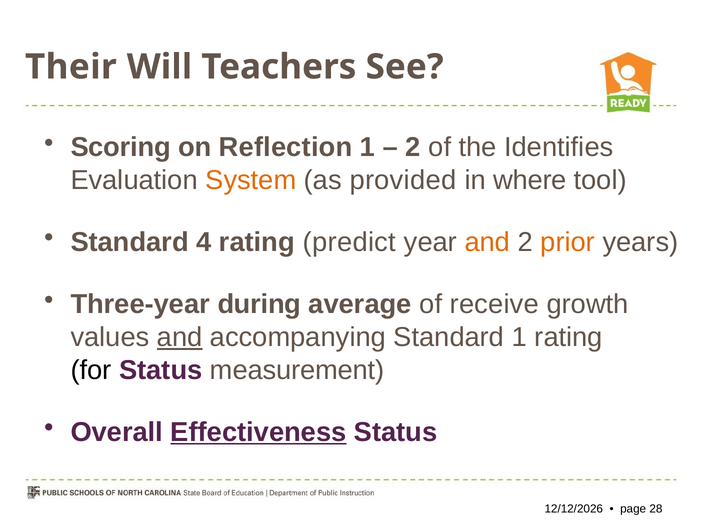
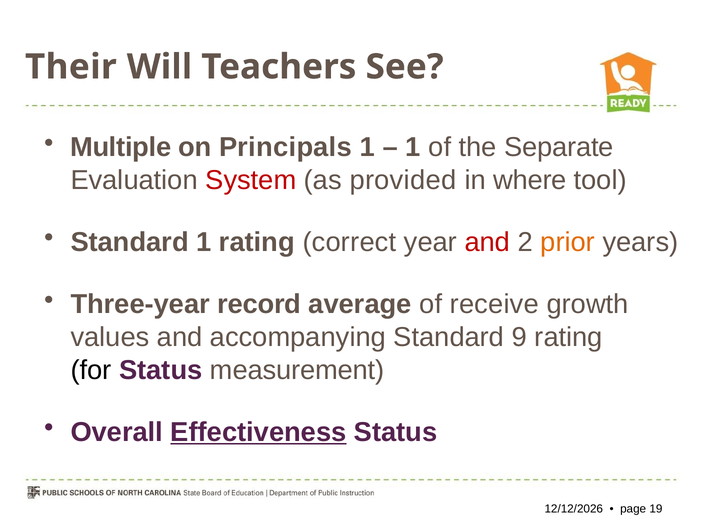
Scoring: Scoring -> Multiple (121, 148)
Reflection: Reflection -> Principals (286, 148)
2: 2 -> 1 (413, 148)
Identifies: Identifies -> Separate (559, 148)
System colour: orange -> red (251, 180)
Standard 4: 4 -> 1 (204, 242)
predict: predict -> correct (349, 242)
and colour: orange -> red (487, 242)
during: during -> record (259, 305)
and underline: present -> none (180, 337)
Standard 1: 1 -> 9 (519, 337)
28: 28 -> 19 (656, 509)
